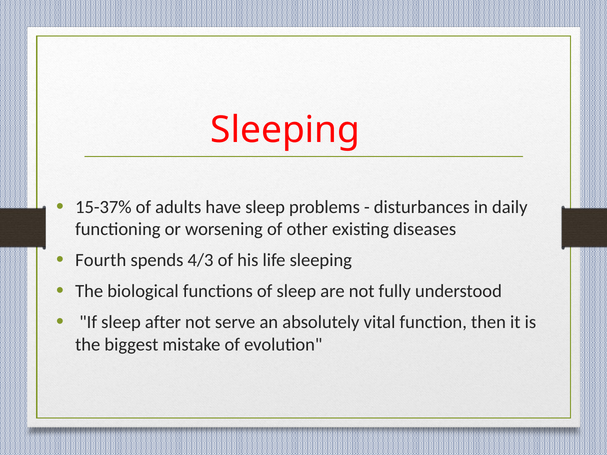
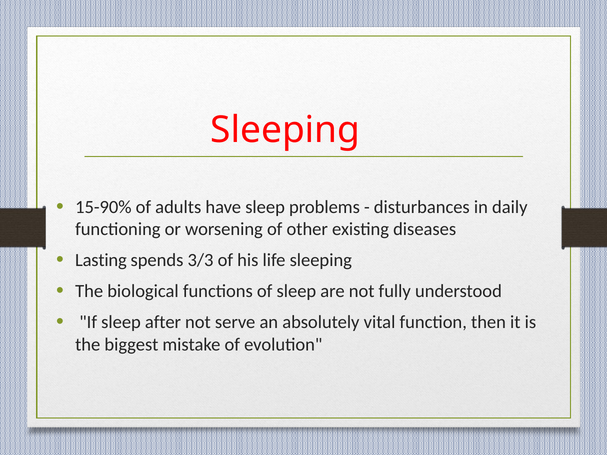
15-37%: 15-37% -> 15-90% (103, 207)
Fourth: Fourth -> Lasting (101, 260)
4/3: 4/3 -> 3/3 (201, 260)
